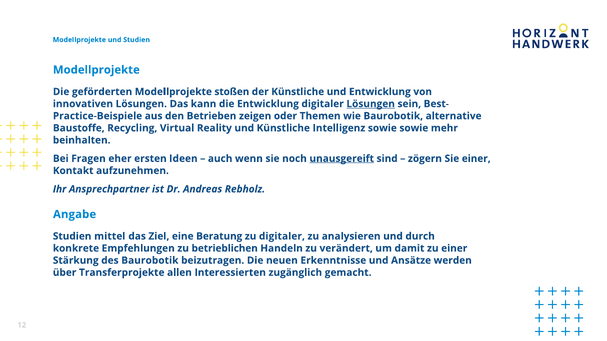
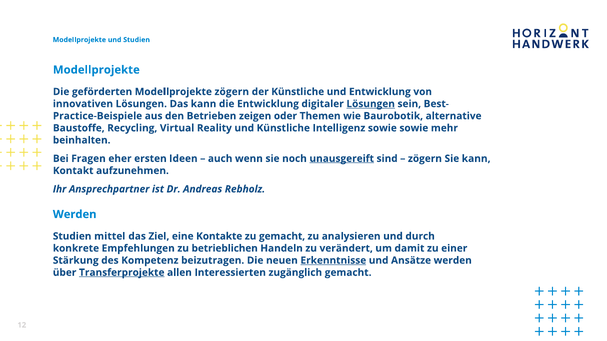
Modellprojekte stoßen: stoßen -> zögern (232, 92)
Sie einer: einer -> kann (476, 159)
Angabe: Angabe -> Werden (75, 215)
Beratung: Beratung -> Kontakte (219, 236)
zu digitaler: digitaler -> gemacht (282, 236)
des Baurobotik: Baurobotik -> Kompetenz (150, 261)
Erkenntnisse underline: none -> present (333, 261)
Transferprojekte underline: none -> present (122, 273)
